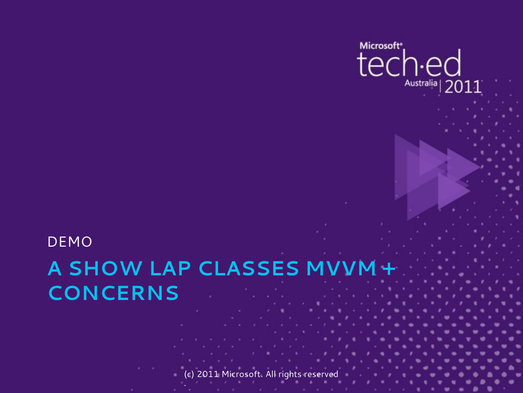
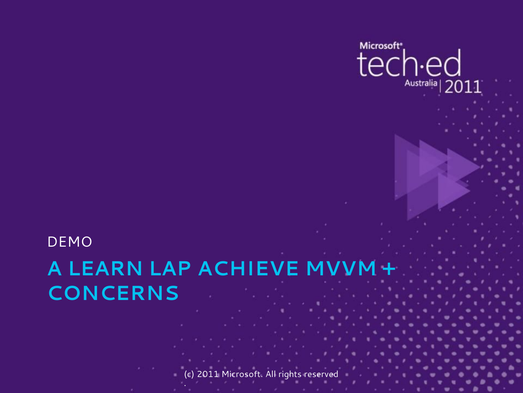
SHOW: SHOW -> LEARN (105, 268)
CLASSES: CLASSES -> ACHIEVE (248, 268)
